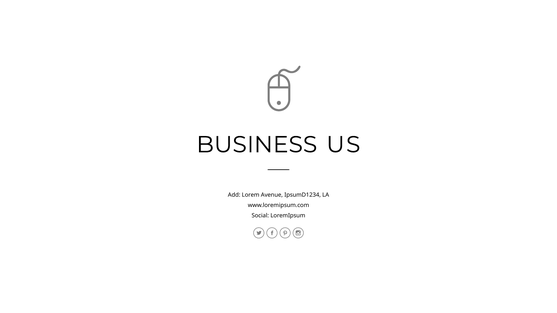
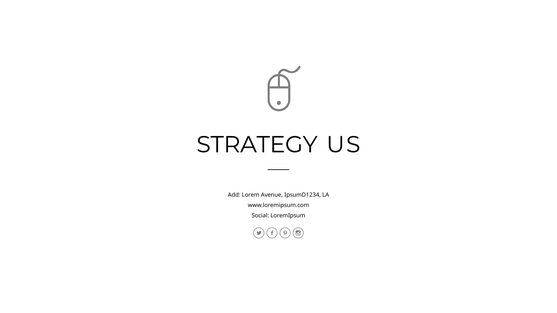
BUSINESS: BUSINESS -> STRATEGY (257, 145)
